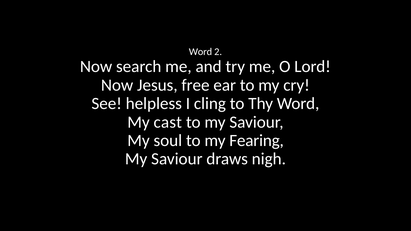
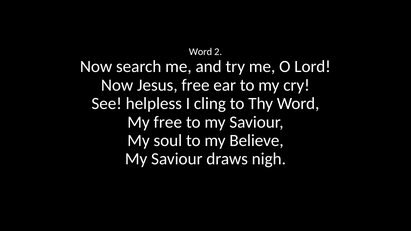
My cast: cast -> free (168, 122)
Fearing: Fearing -> Believe (256, 141)
